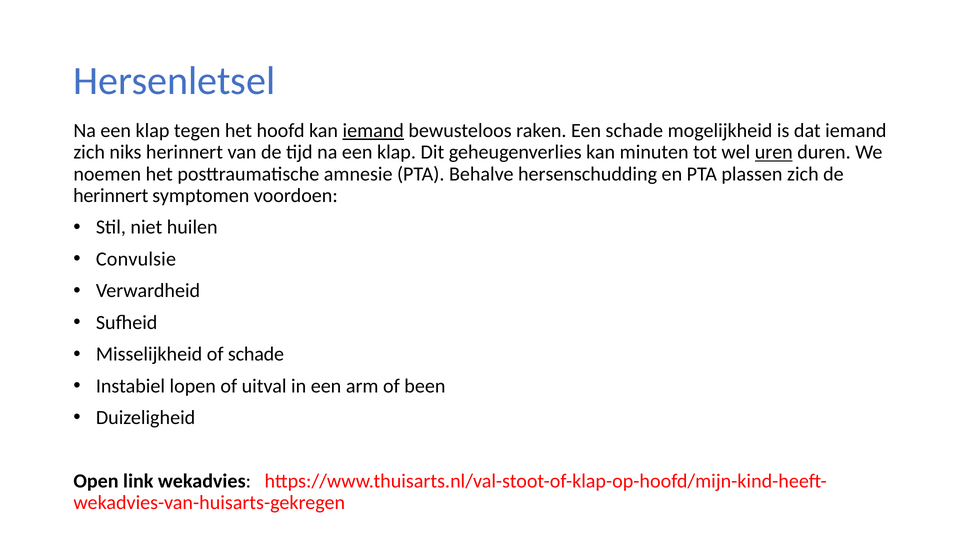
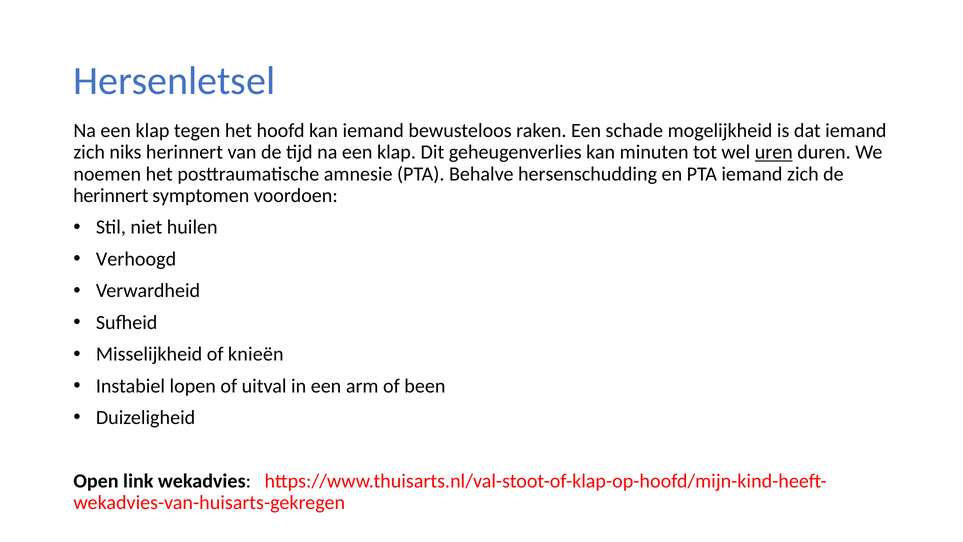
iemand underline: present -> none (373, 131)
PTA plassen: plassen -> iemand (752, 174)
Convulsie: Convulsie -> Verhoogd (136, 259)
of schade: schade -> knieën (256, 354)
